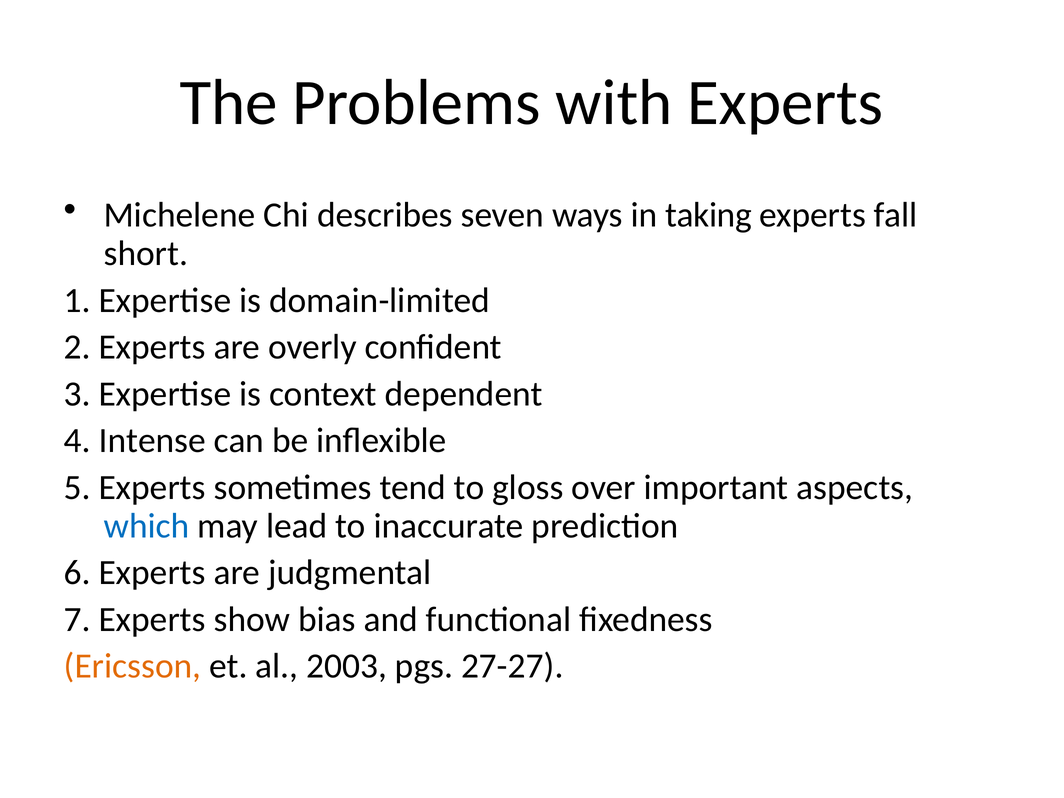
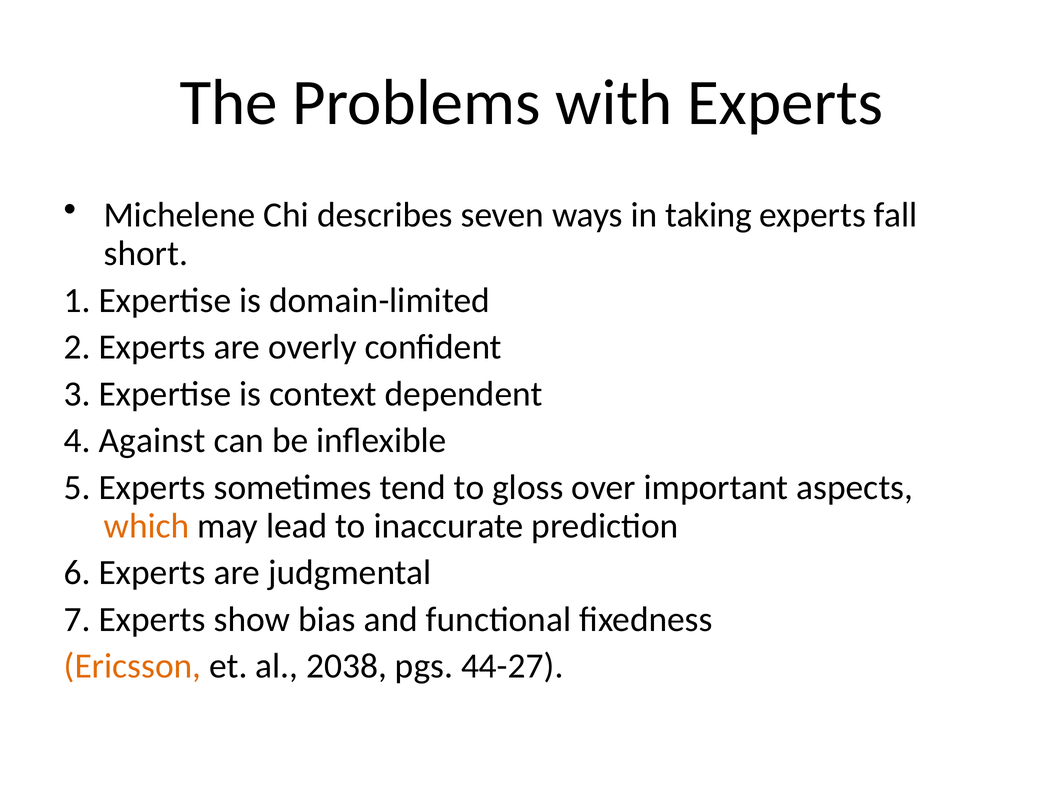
Intense: Intense -> Against (152, 441)
which colour: blue -> orange (147, 526)
2003: 2003 -> 2038 (347, 666)
27-27: 27-27 -> 44-27 (512, 666)
